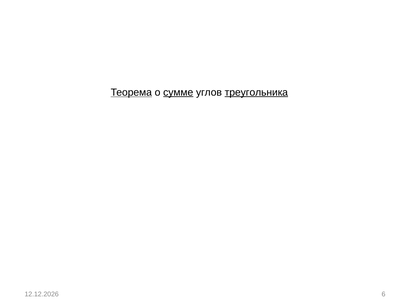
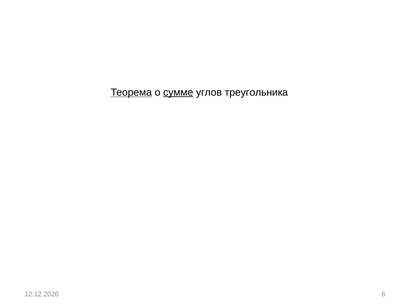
треугольника underline: present -> none (256, 92)
